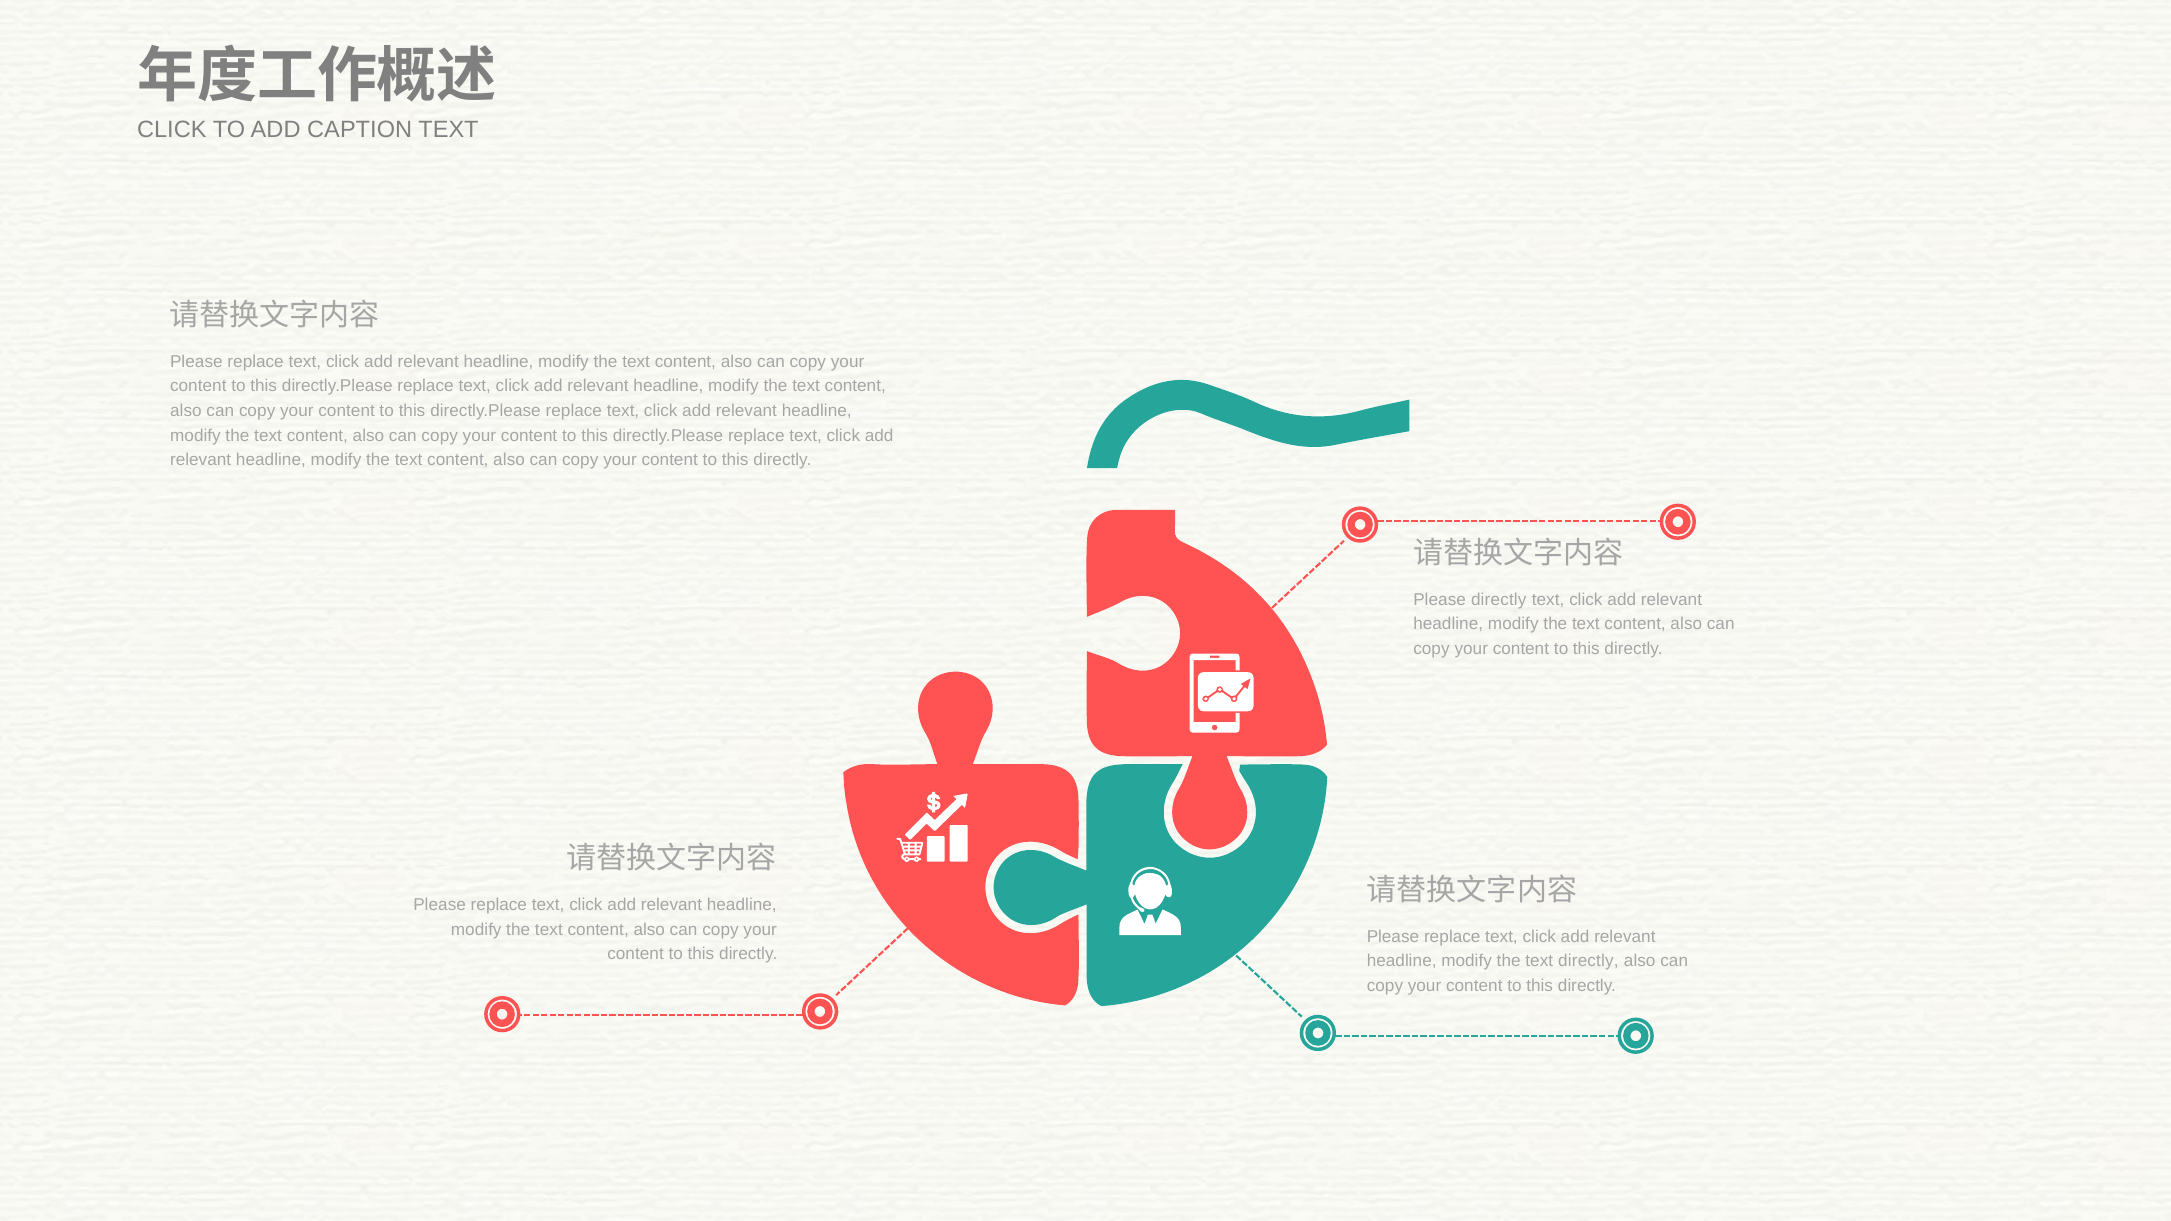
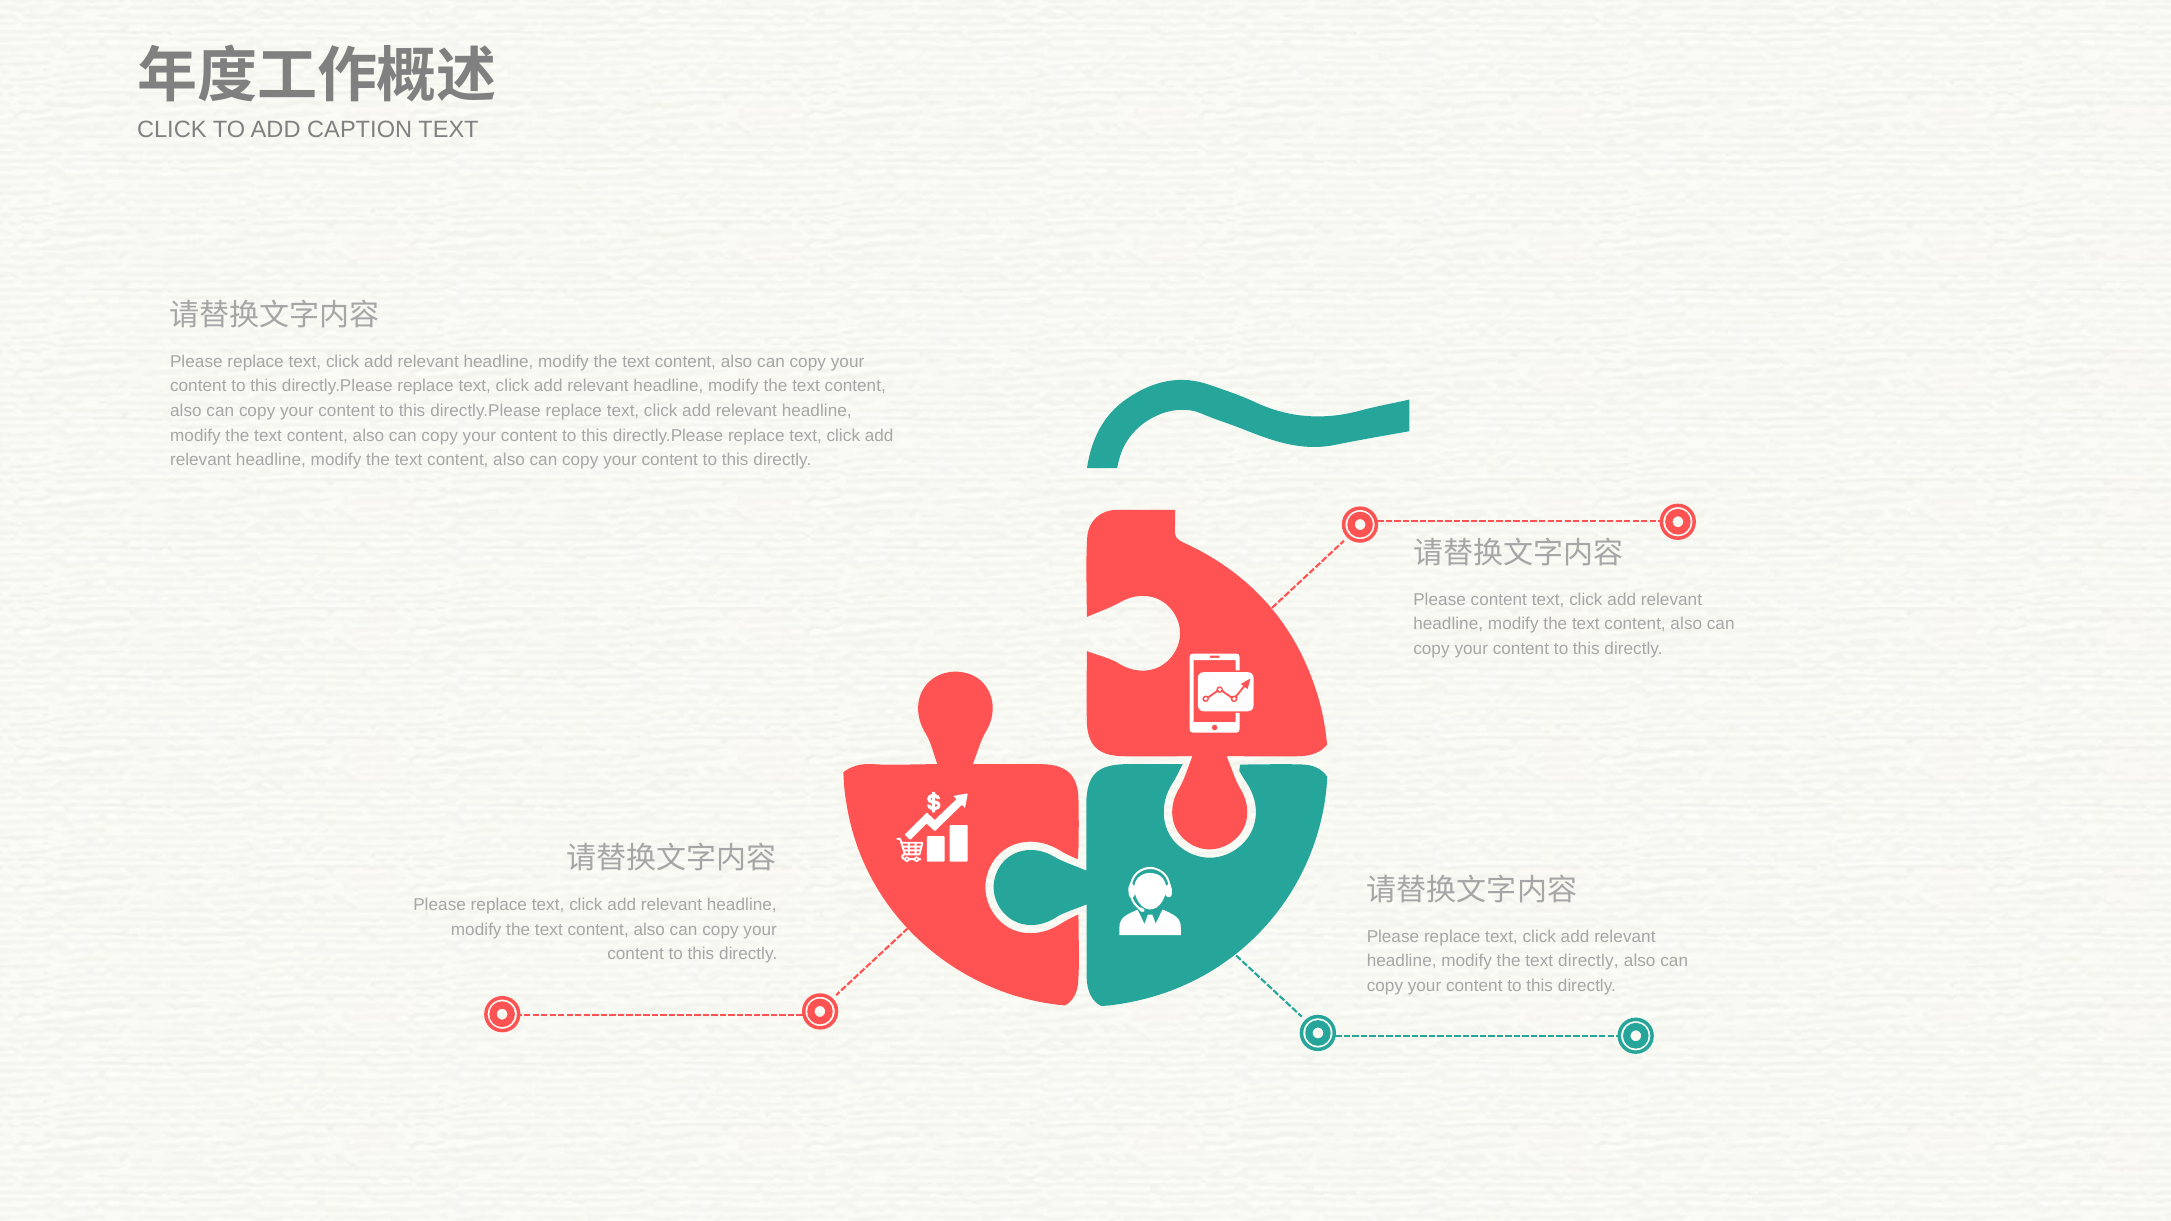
Please directly: directly -> content (1499, 600)
